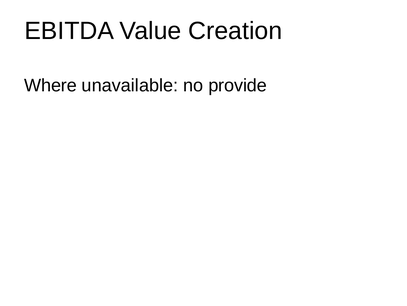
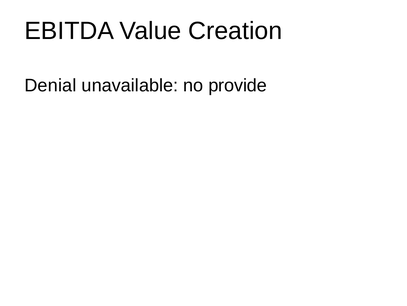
Where: Where -> Denial (50, 85)
